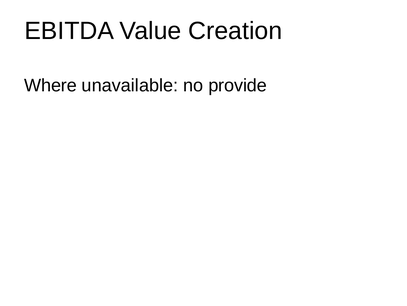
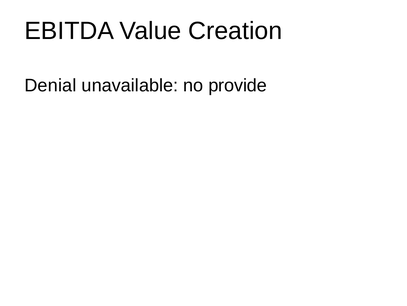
Where: Where -> Denial (50, 85)
